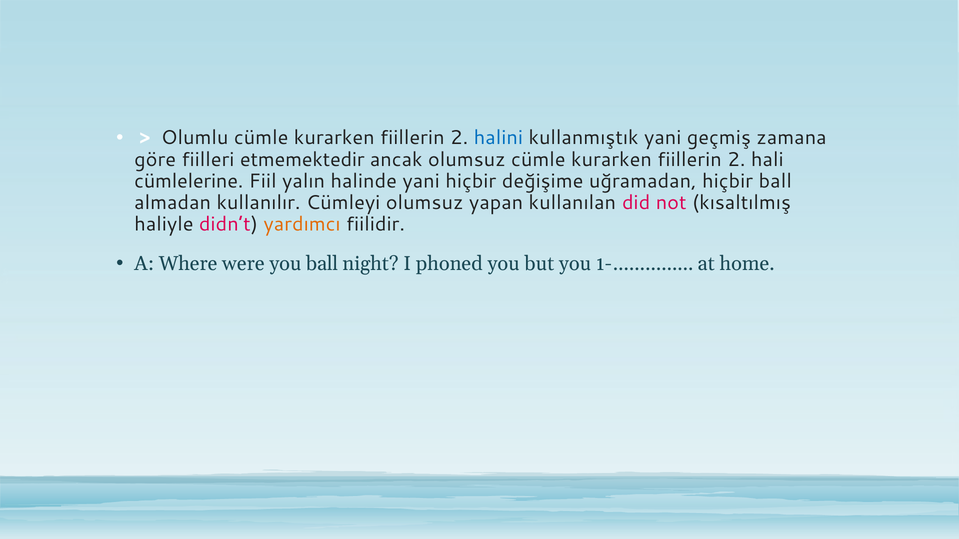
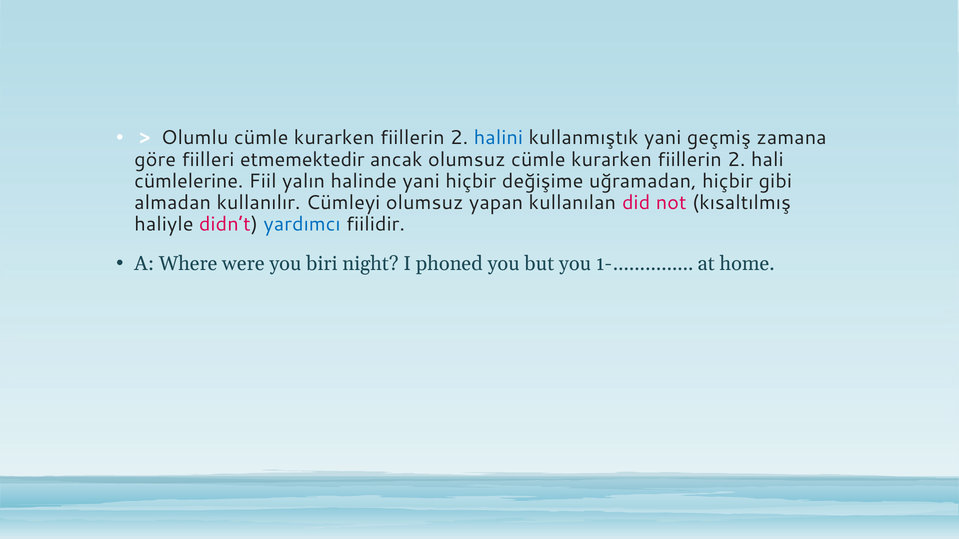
hiçbir ball: ball -> gibi (775, 181)
yardımcı colour: orange -> blue (302, 224)
you ball: ball -> biri (322, 264)
